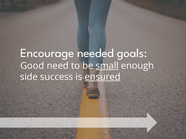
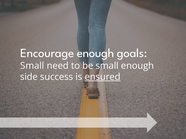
Encourage needed: needed -> enough (95, 53)
Good: Good -> Small (32, 66)
small underline: present -> none (107, 66)
